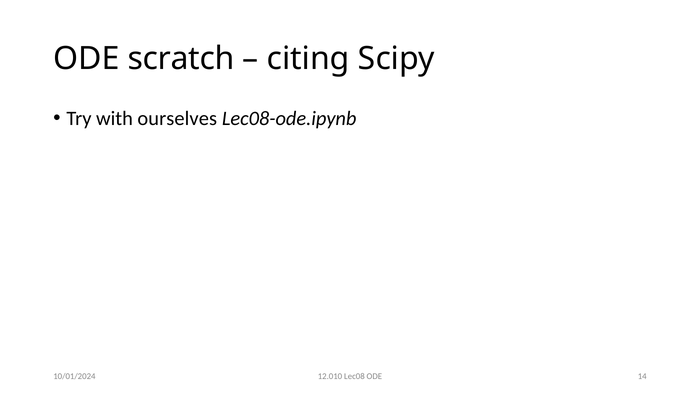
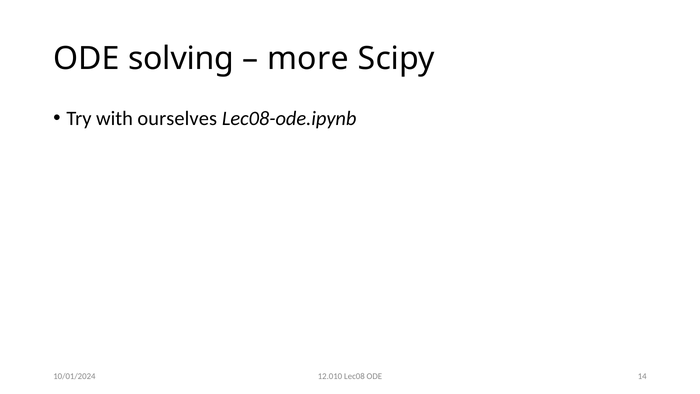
scratch: scratch -> solving (181, 59)
citing: citing -> more (308, 59)
